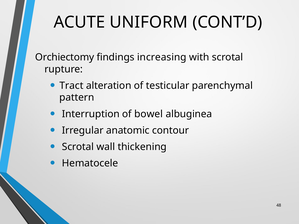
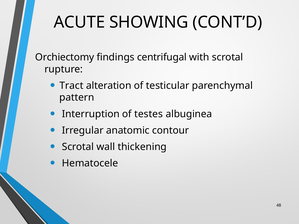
UNIFORM: UNIFORM -> SHOWING (149, 22)
increasing: increasing -> centrifugal (162, 57)
bowel: bowel -> testes (149, 114)
